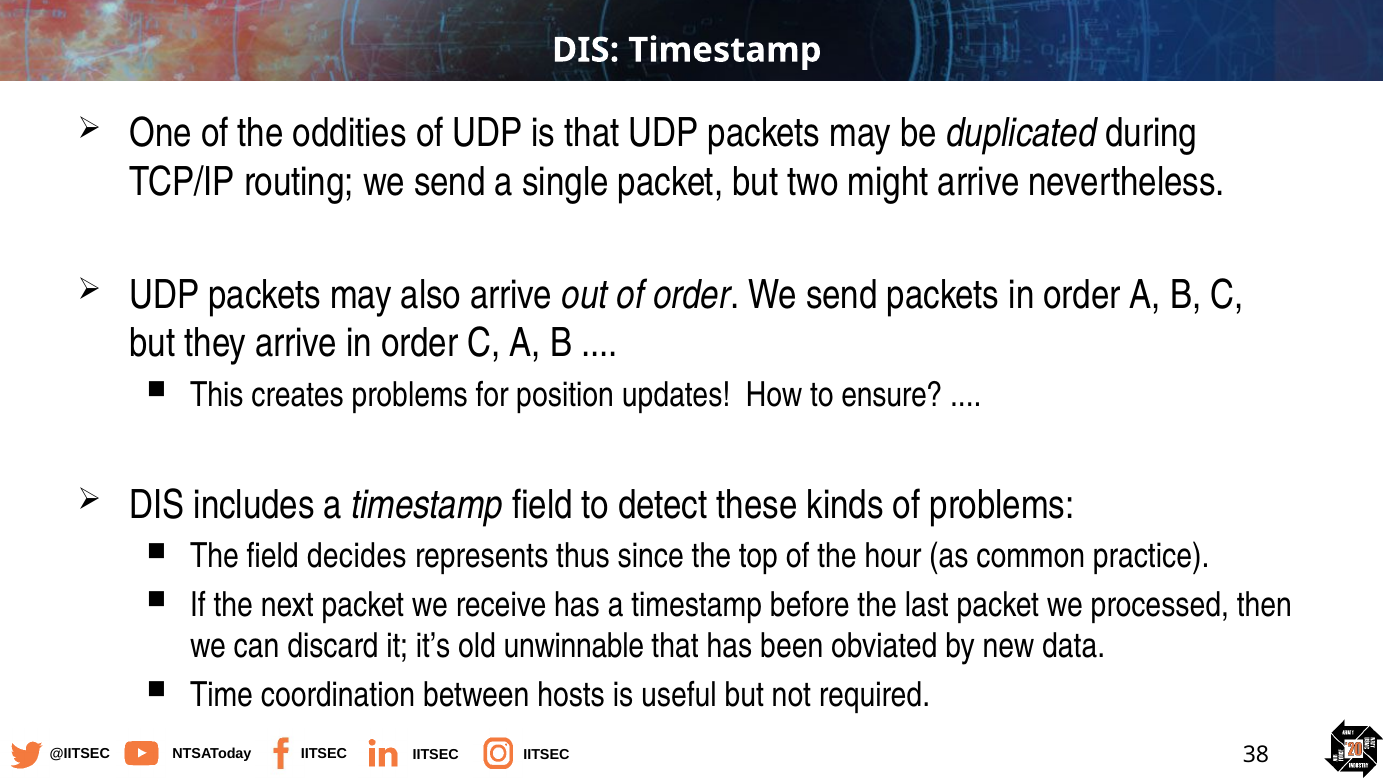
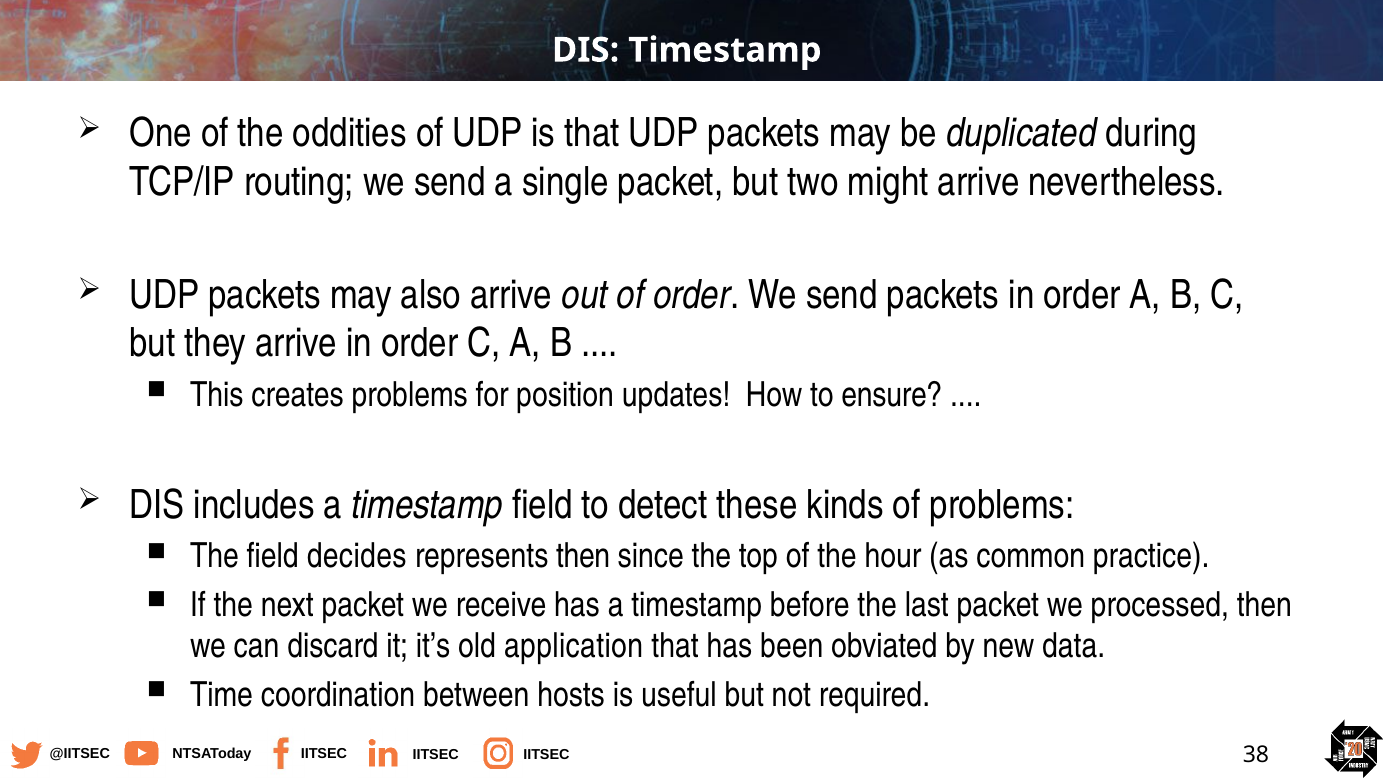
represents thus: thus -> then (583, 556)
unwinnable: unwinnable -> application (574, 646)
